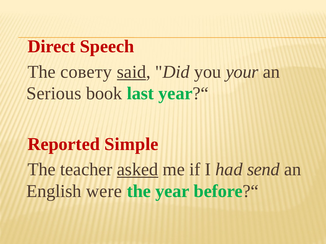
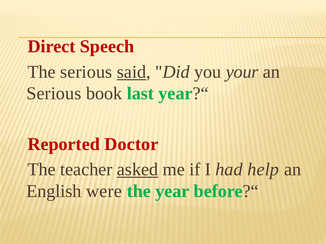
The совету: совету -> serious (86, 72)
Simple: Simple -> Doctor (131, 144)
send: send -> help (263, 170)
